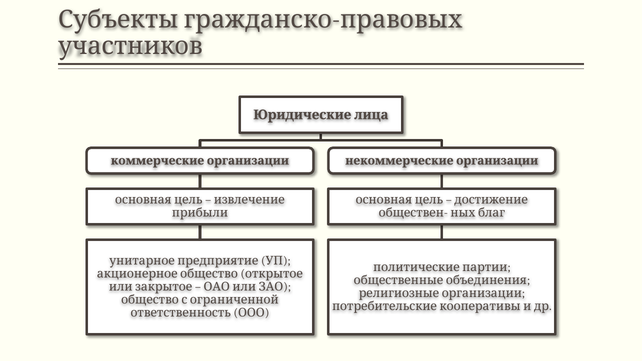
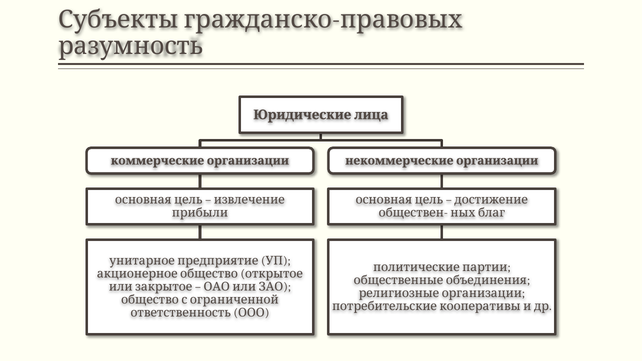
участников: участников -> разумность (131, 46)
